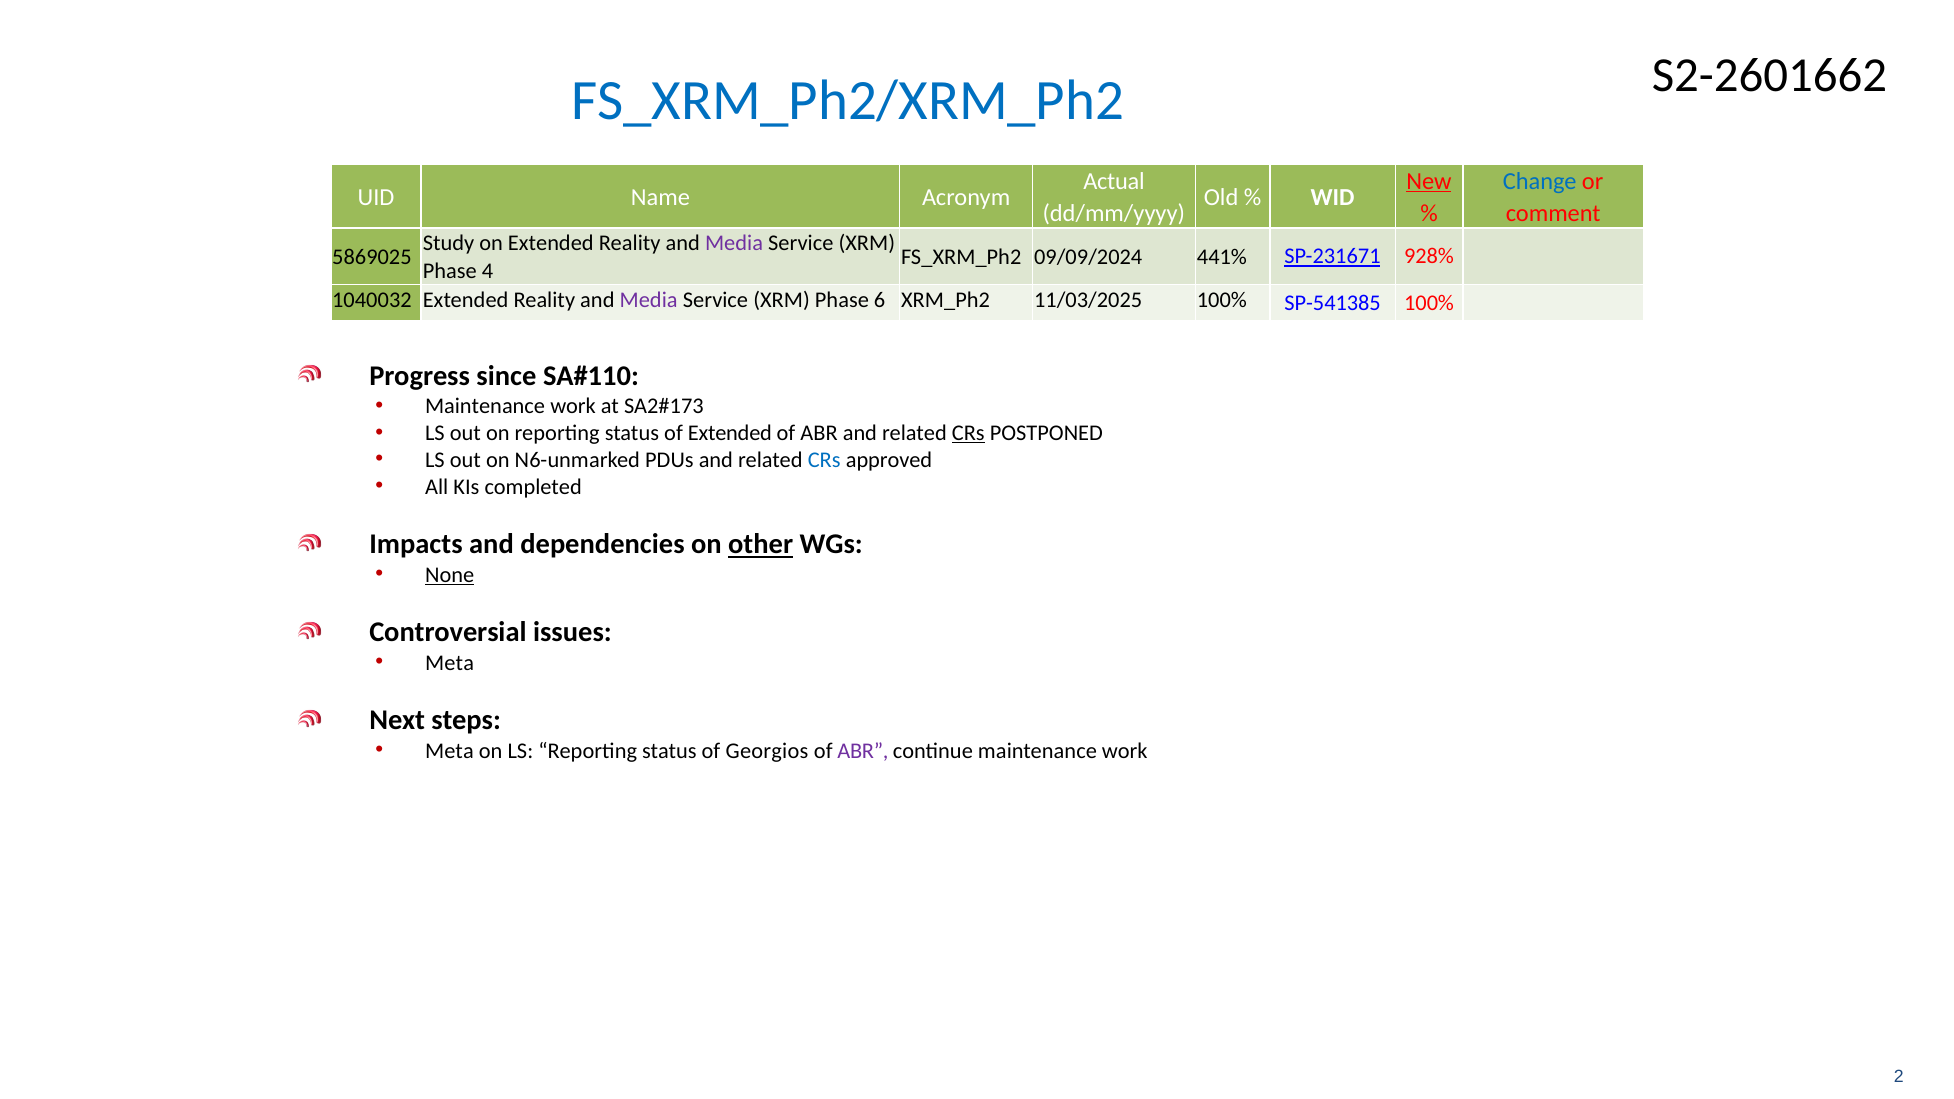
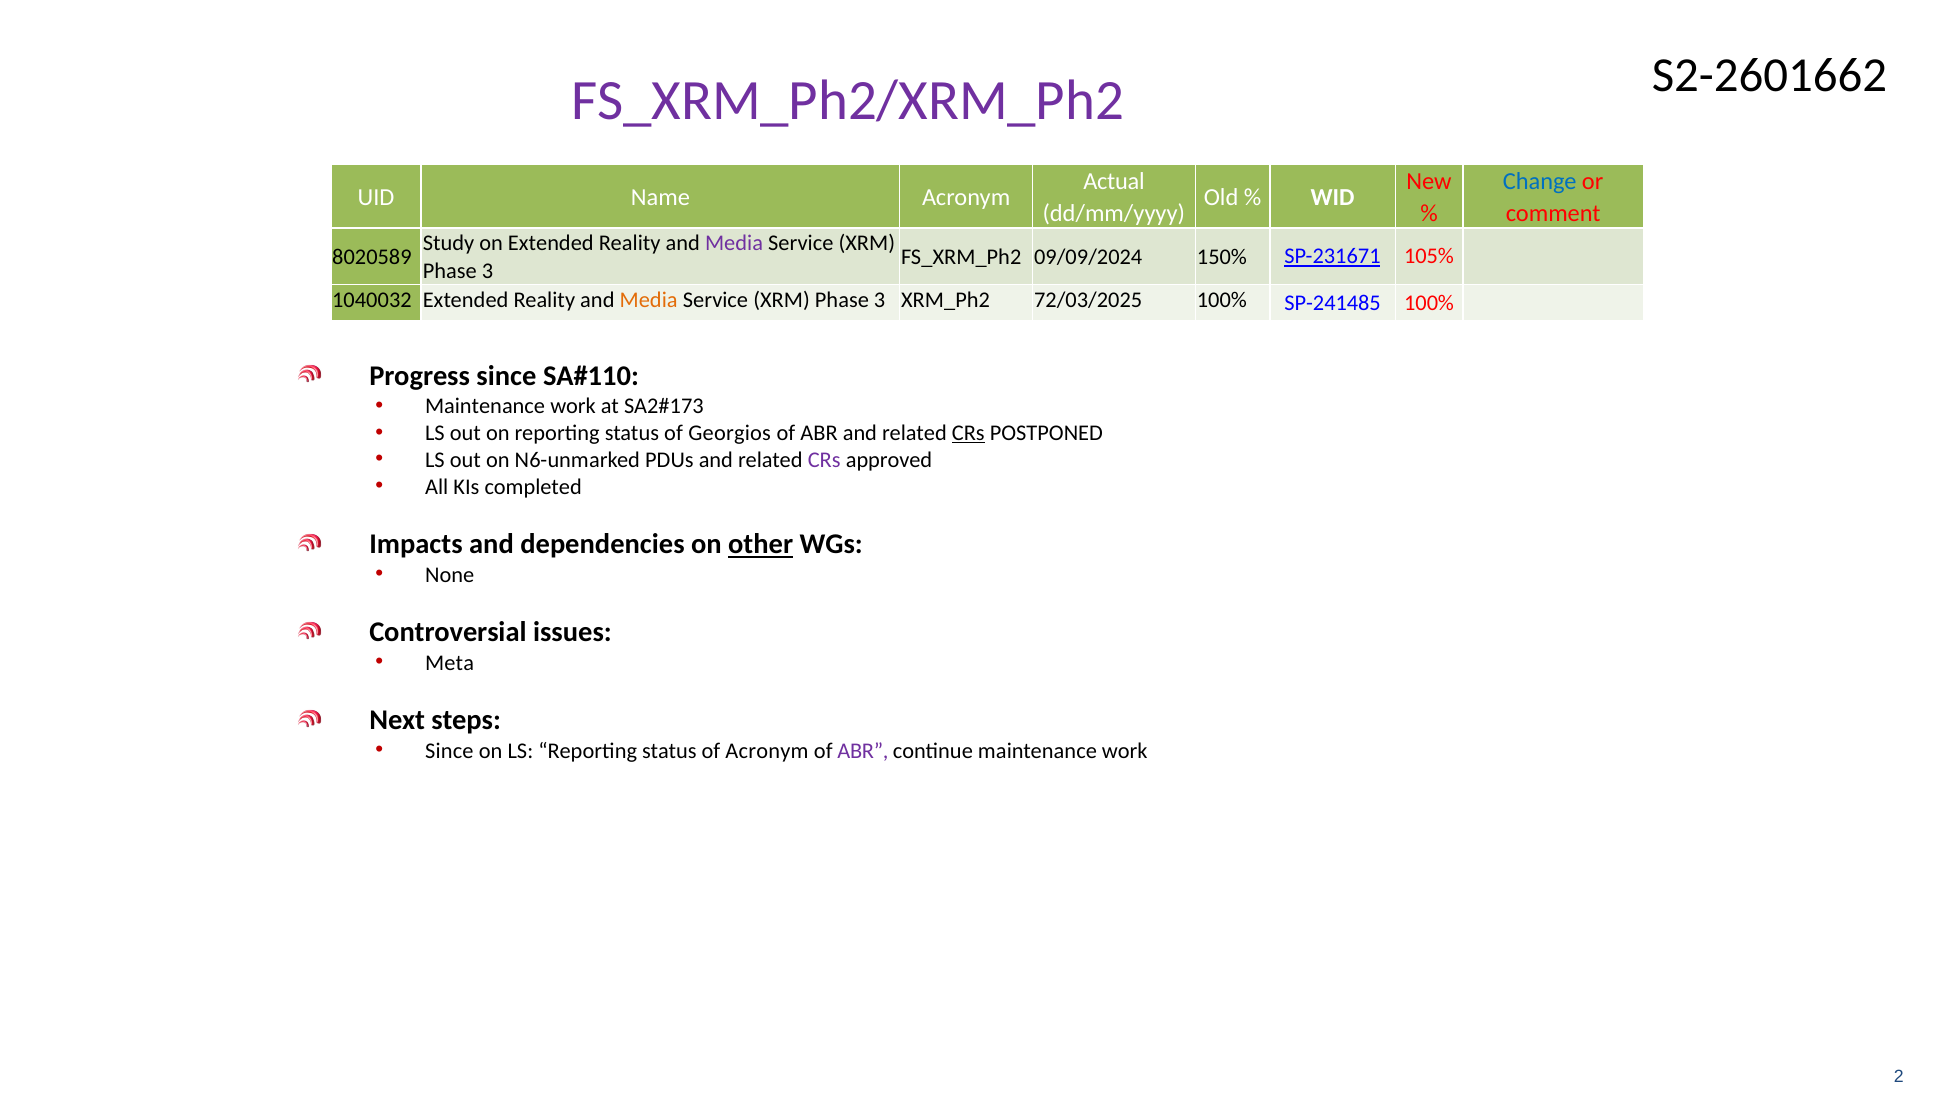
FS_XRM_Ph2/XRM_Ph2 colour: blue -> purple (848, 101)
New underline: present -> none (1429, 181)
5869025: 5869025 -> 8020589 (372, 257)
441%: 441% -> 150% (1222, 257)
928%: 928% -> 105% (1429, 256)
4: 4 -> 3 (488, 271)
Media colour: purple -> orange (649, 300)
6: 6 -> 3 (880, 300)
11/03/2025: 11/03/2025 -> 72/03/2025 (1088, 300)
SP-541385: SP-541385 -> SP-241485 (1333, 303)
of Extended: Extended -> Georgios (730, 433)
CRs colour: blue -> purple (824, 460)
None underline: present -> none (450, 575)
Meta: Meta -> Since (449, 751)
of Georgios: Georgios -> Acronym (767, 751)
